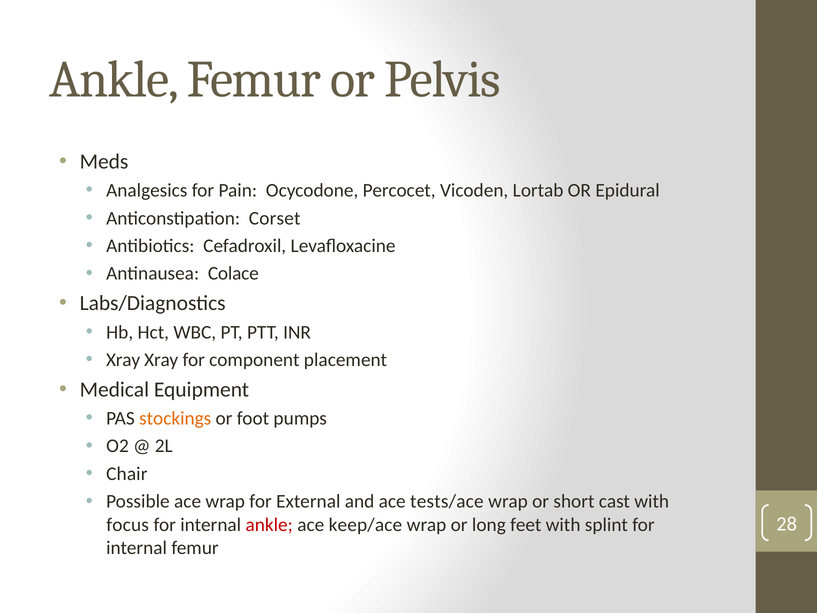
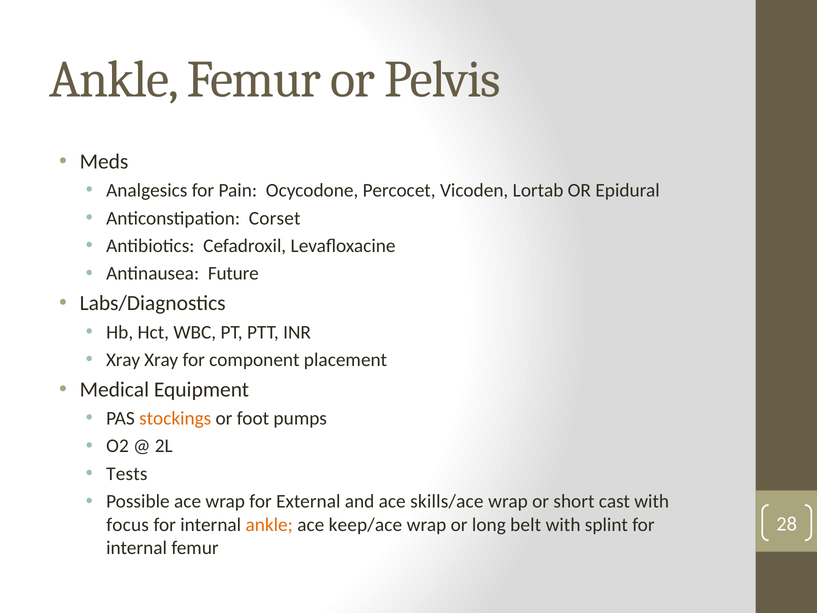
Colace: Colace -> Future (233, 273)
Chair: Chair -> Tests (127, 474)
tests/ace: tests/ace -> skills/ace (447, 501)
ankle colour: red -> orange (269, 524)
feet: feet -> belt (526, 524)
